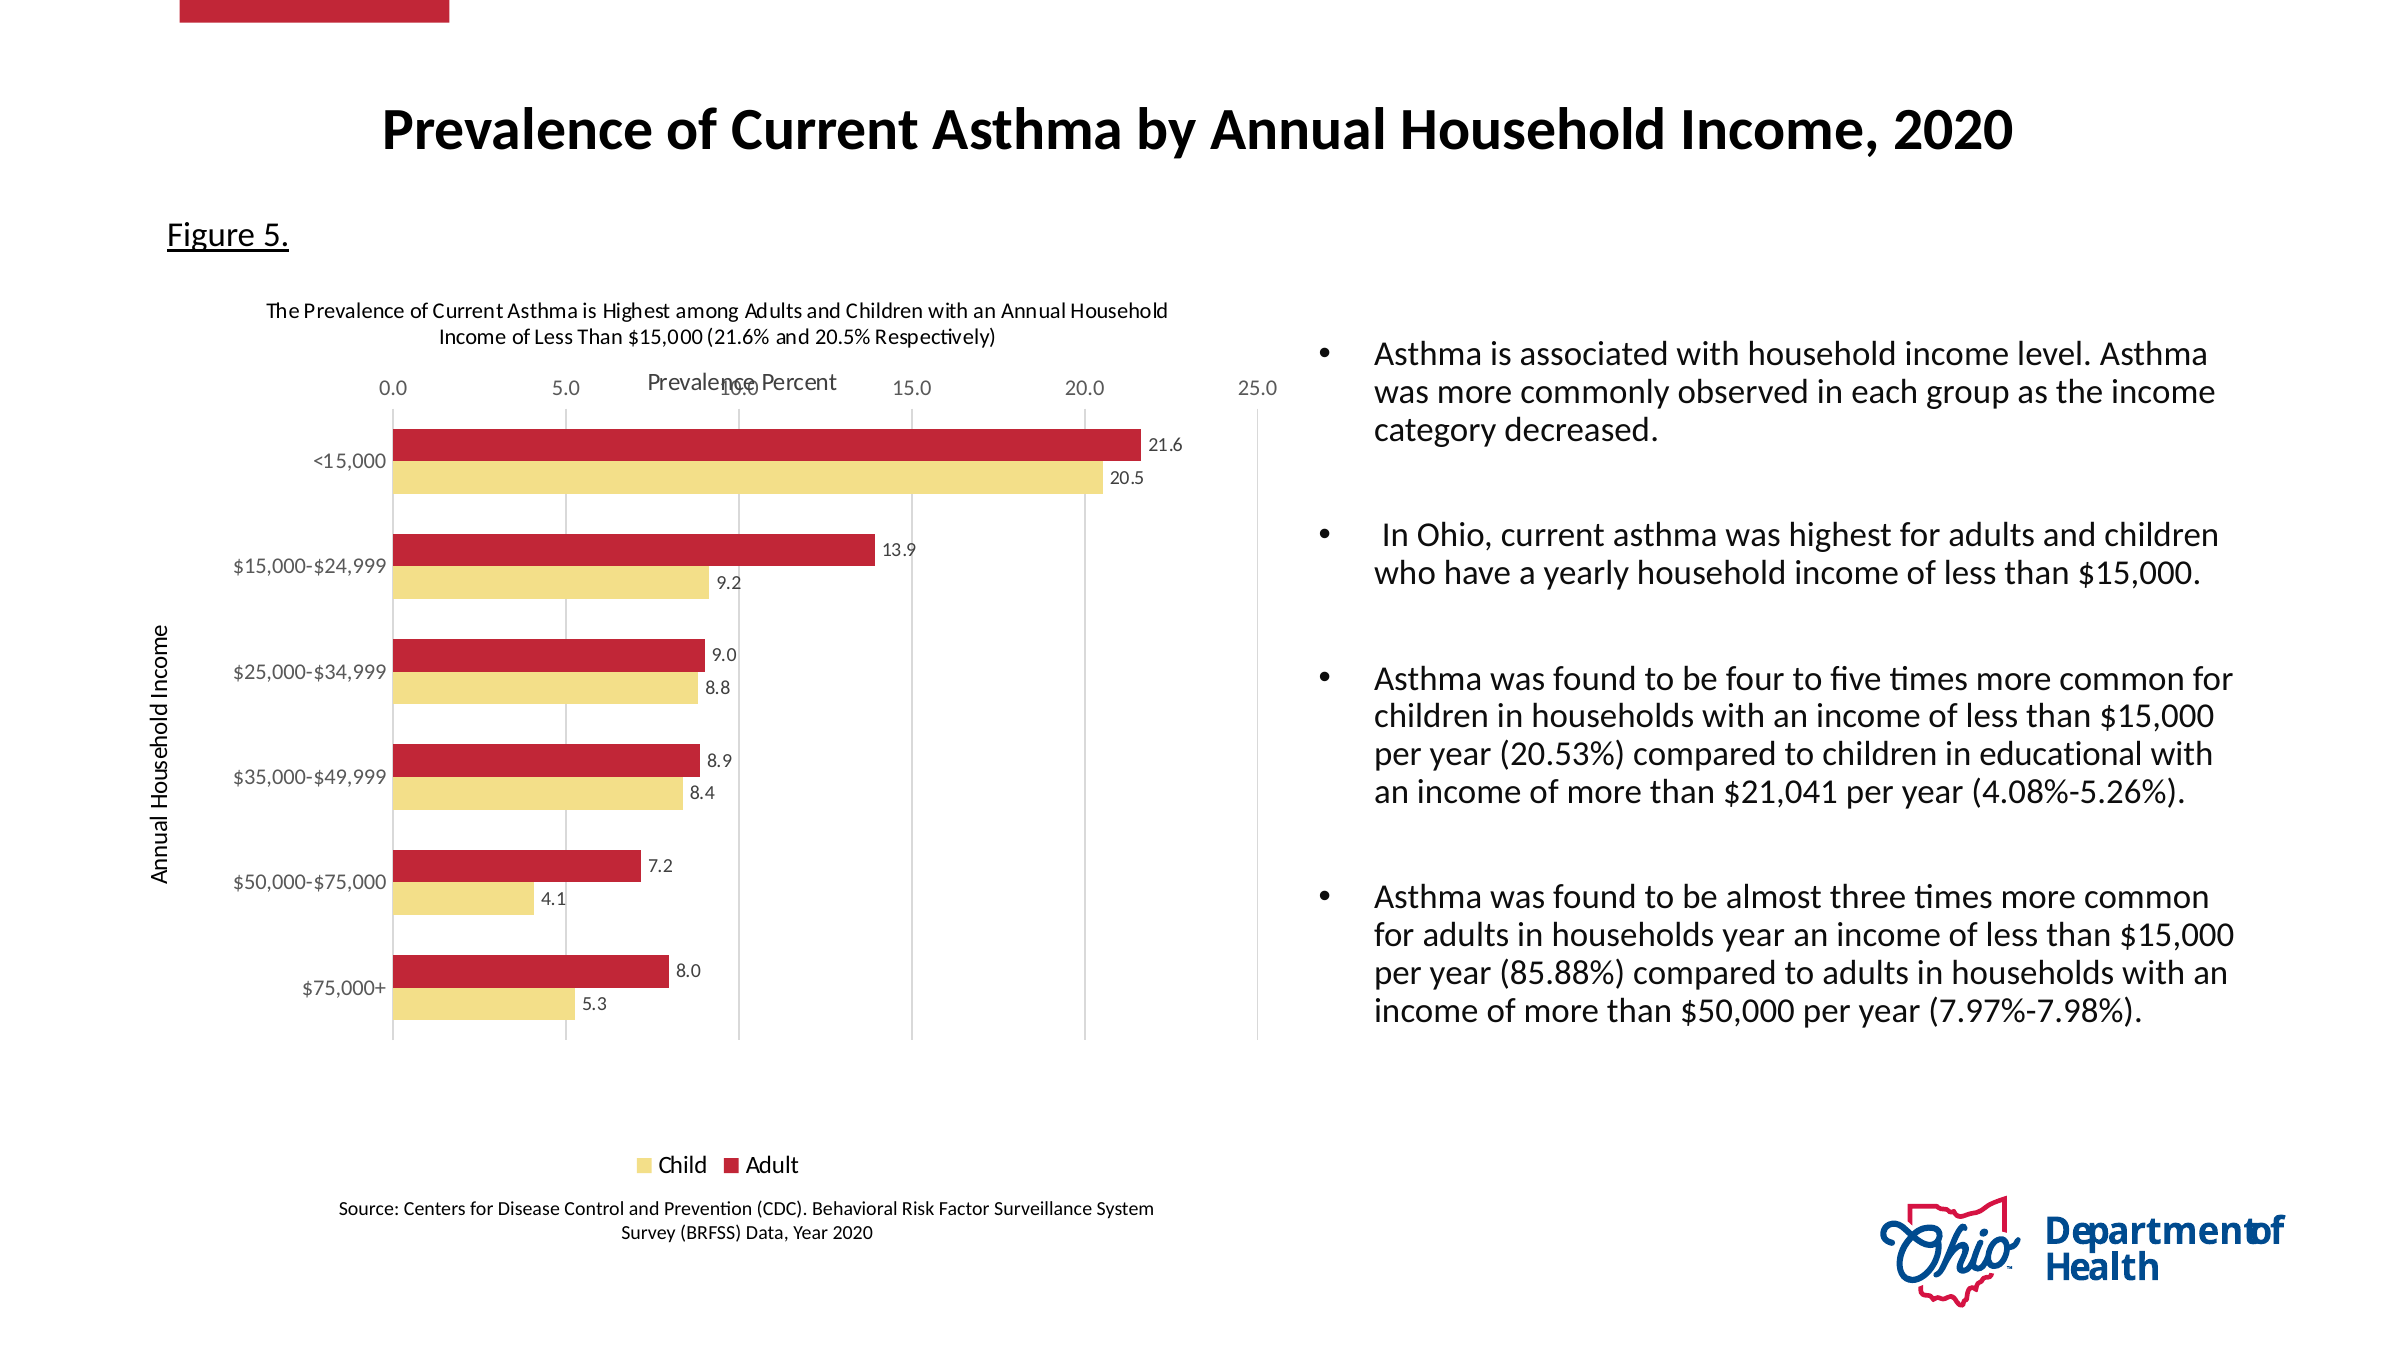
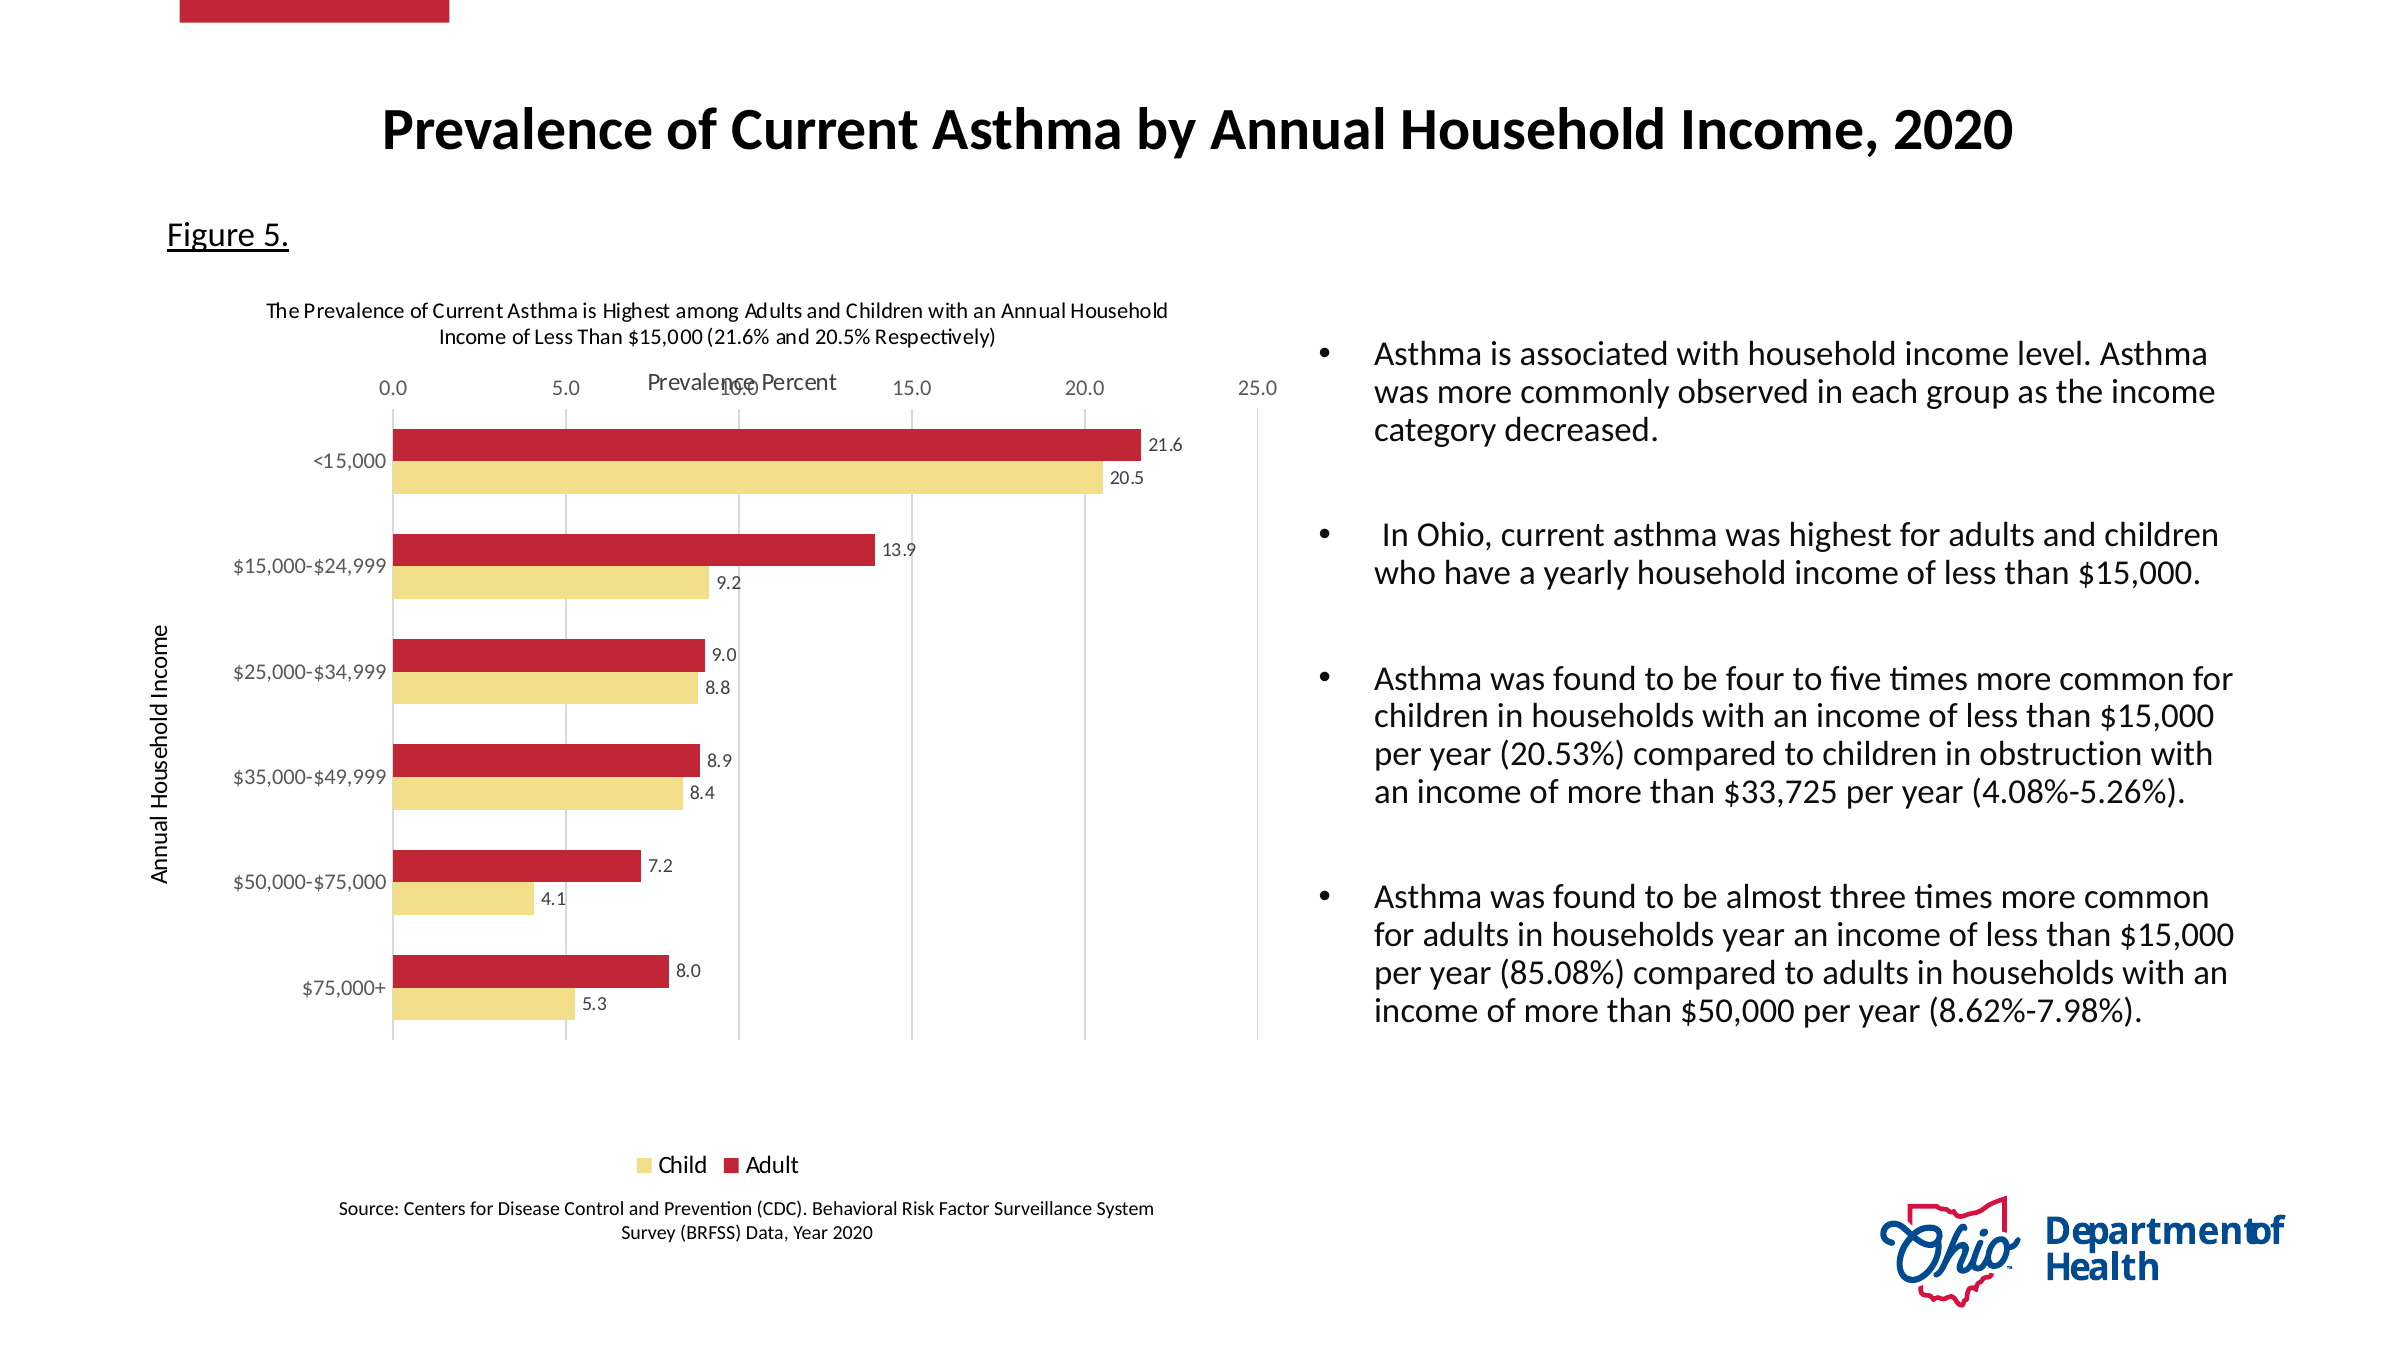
educational: educational -> obstruction (2061, 754)
$21,041: $21,041 -> $33,725 (1780, 792)
85.88%: 85.88% -> 85.08% (1562, 973)
7.97%-7.98%: 7.97%-7.98% -> 8.62%-7.98% (2036, 1011)
